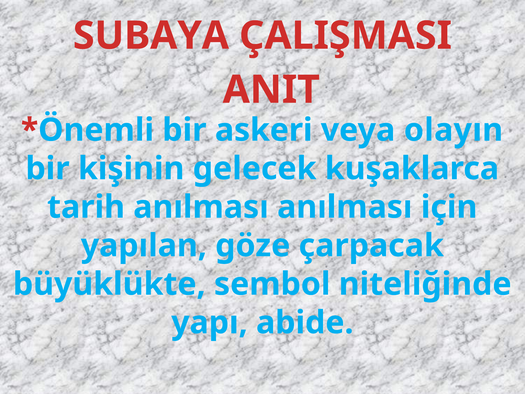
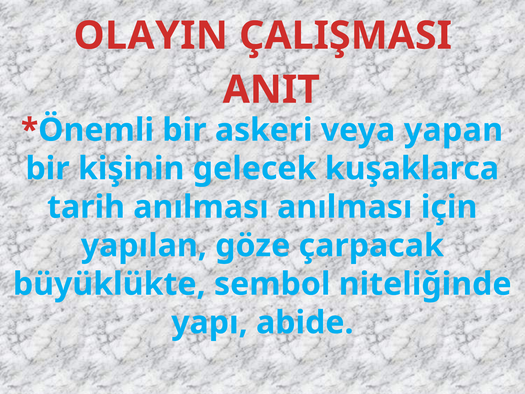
SUBAYA: SUBAYA -> OLAYIN (151, 36)
olayın: olayın -> yapan (453, 130)
